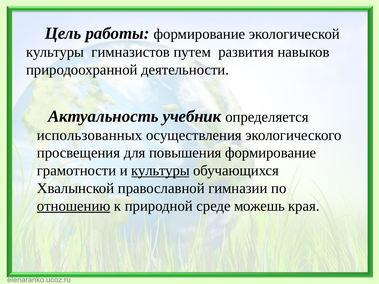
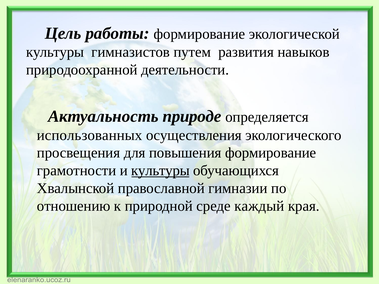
учебник: учебник -> природе (192, 117)
отношению underline: present -> none (74, 206)
можешь: можешь -> каждый (259, 206)
